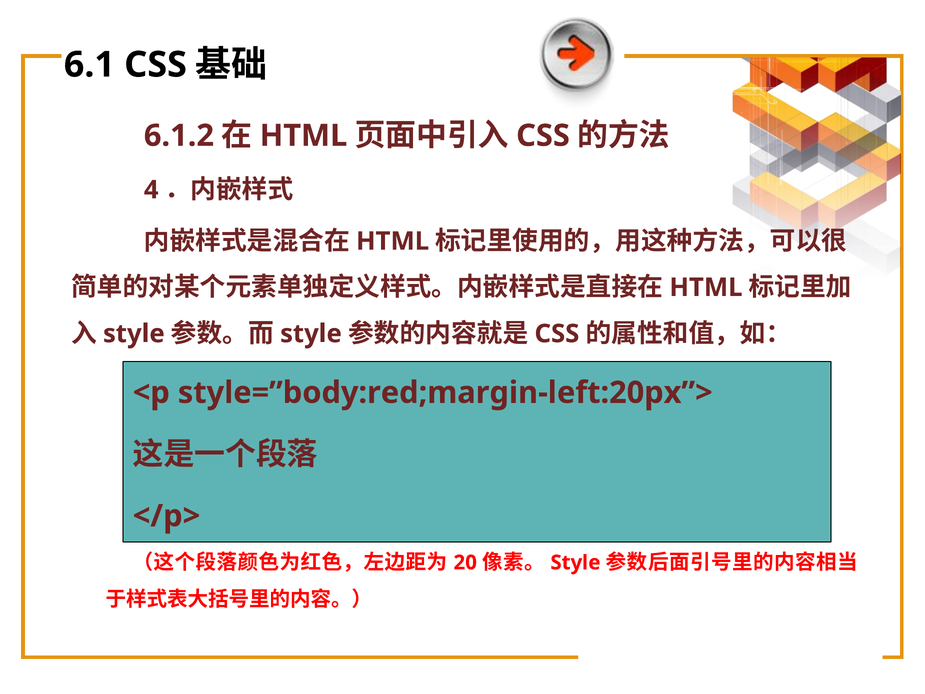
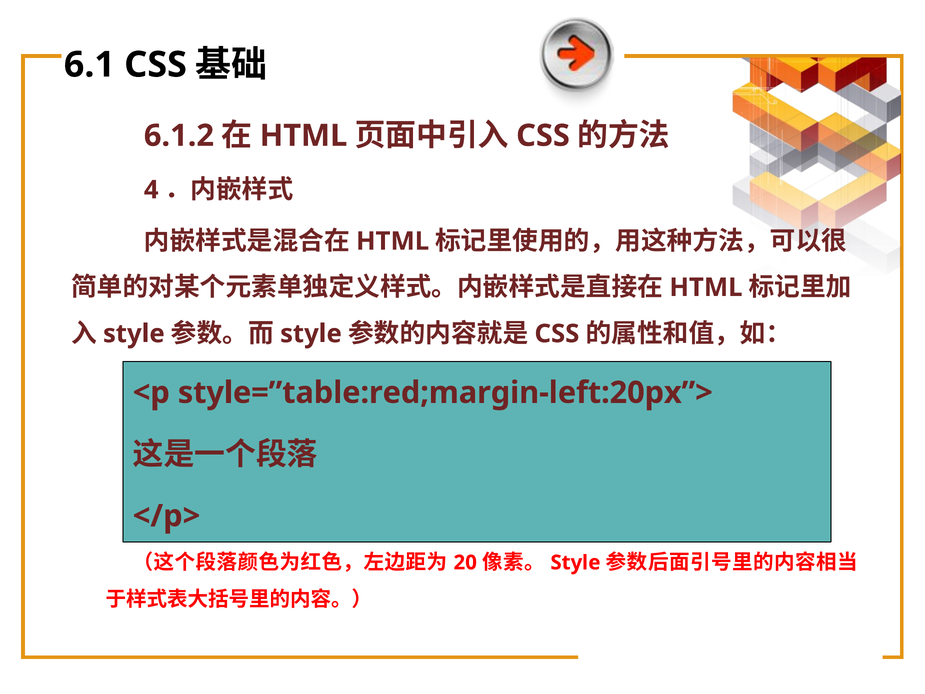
style=”body:red;margin-left:20px”>: style=”body:red;margin-left:20px”> -> style=”table:red;margin-left:20px”> (445, 393)
